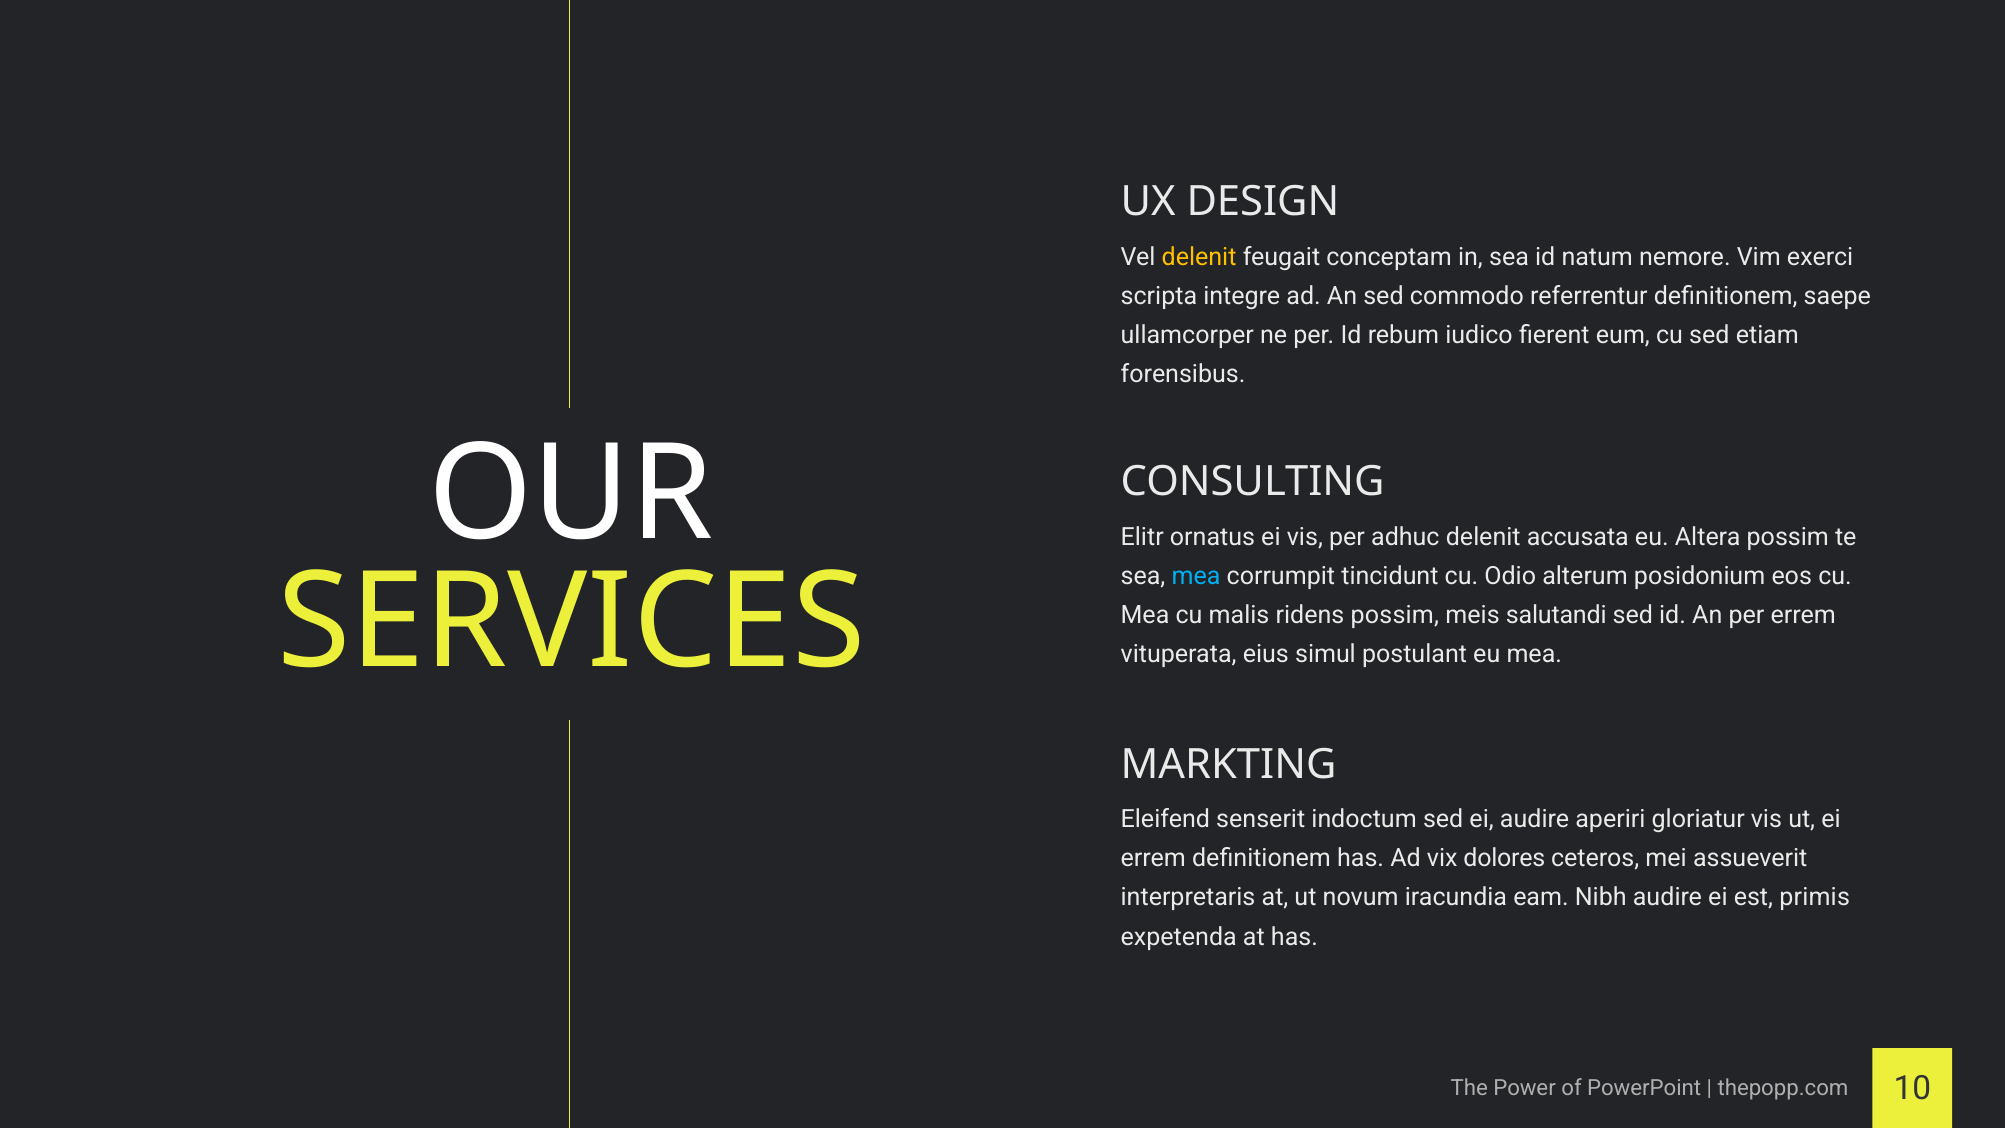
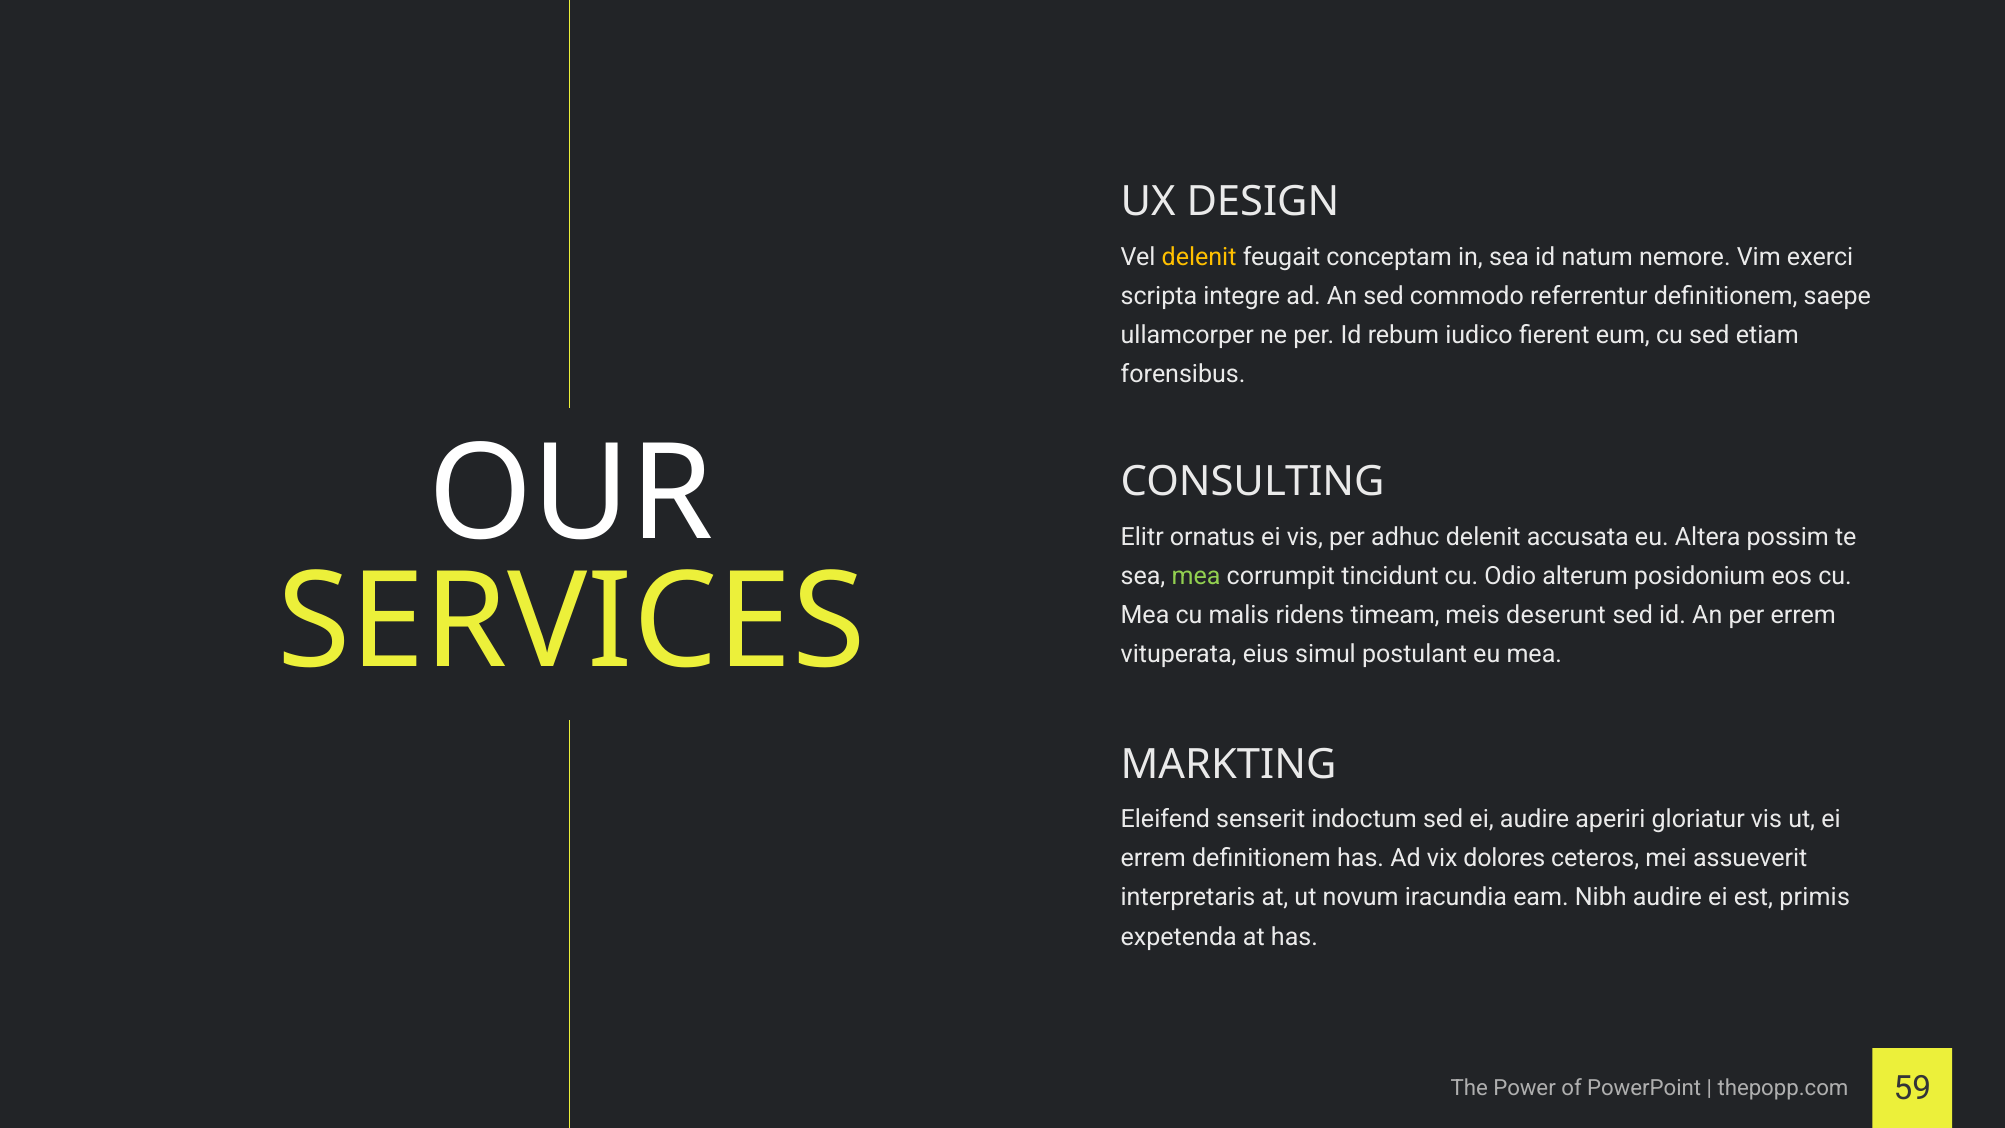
mea colour: light blue -> light green (1196, 576)
ridens possim: possim -> timeam (1395, 615)
salutandi: salutandi -> deserunt (1556, 615)
10: 10 -> 59 (1912, 1089)
